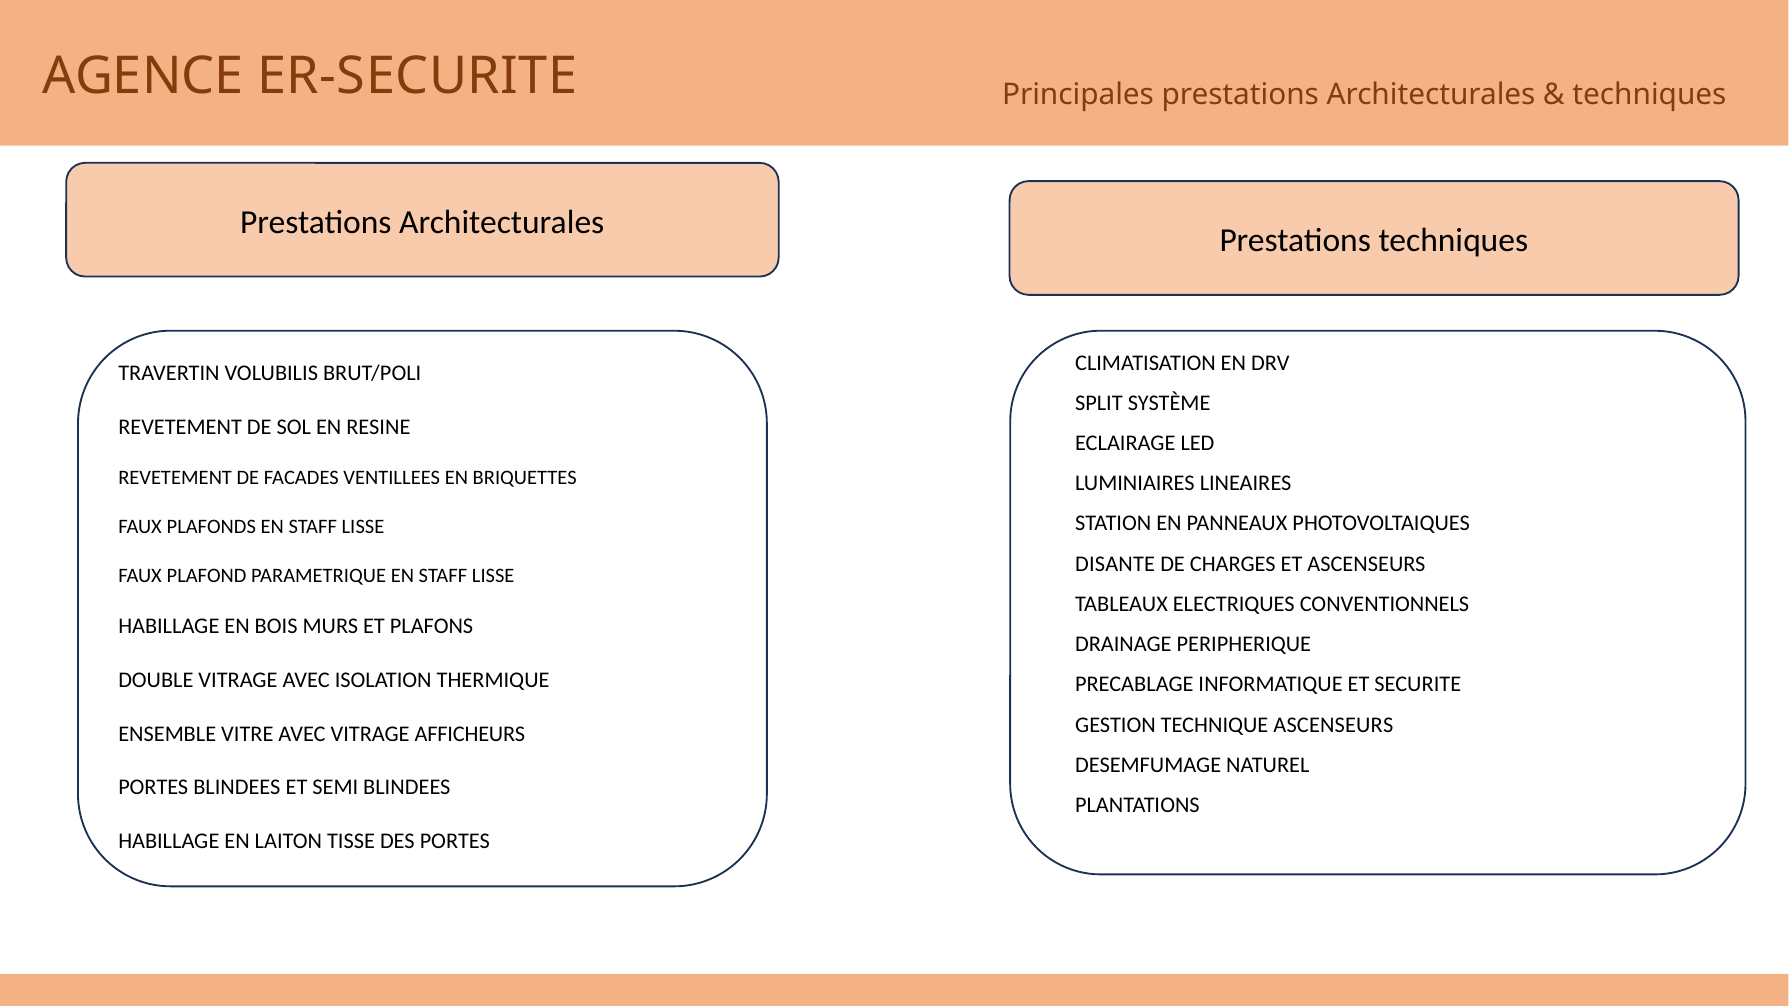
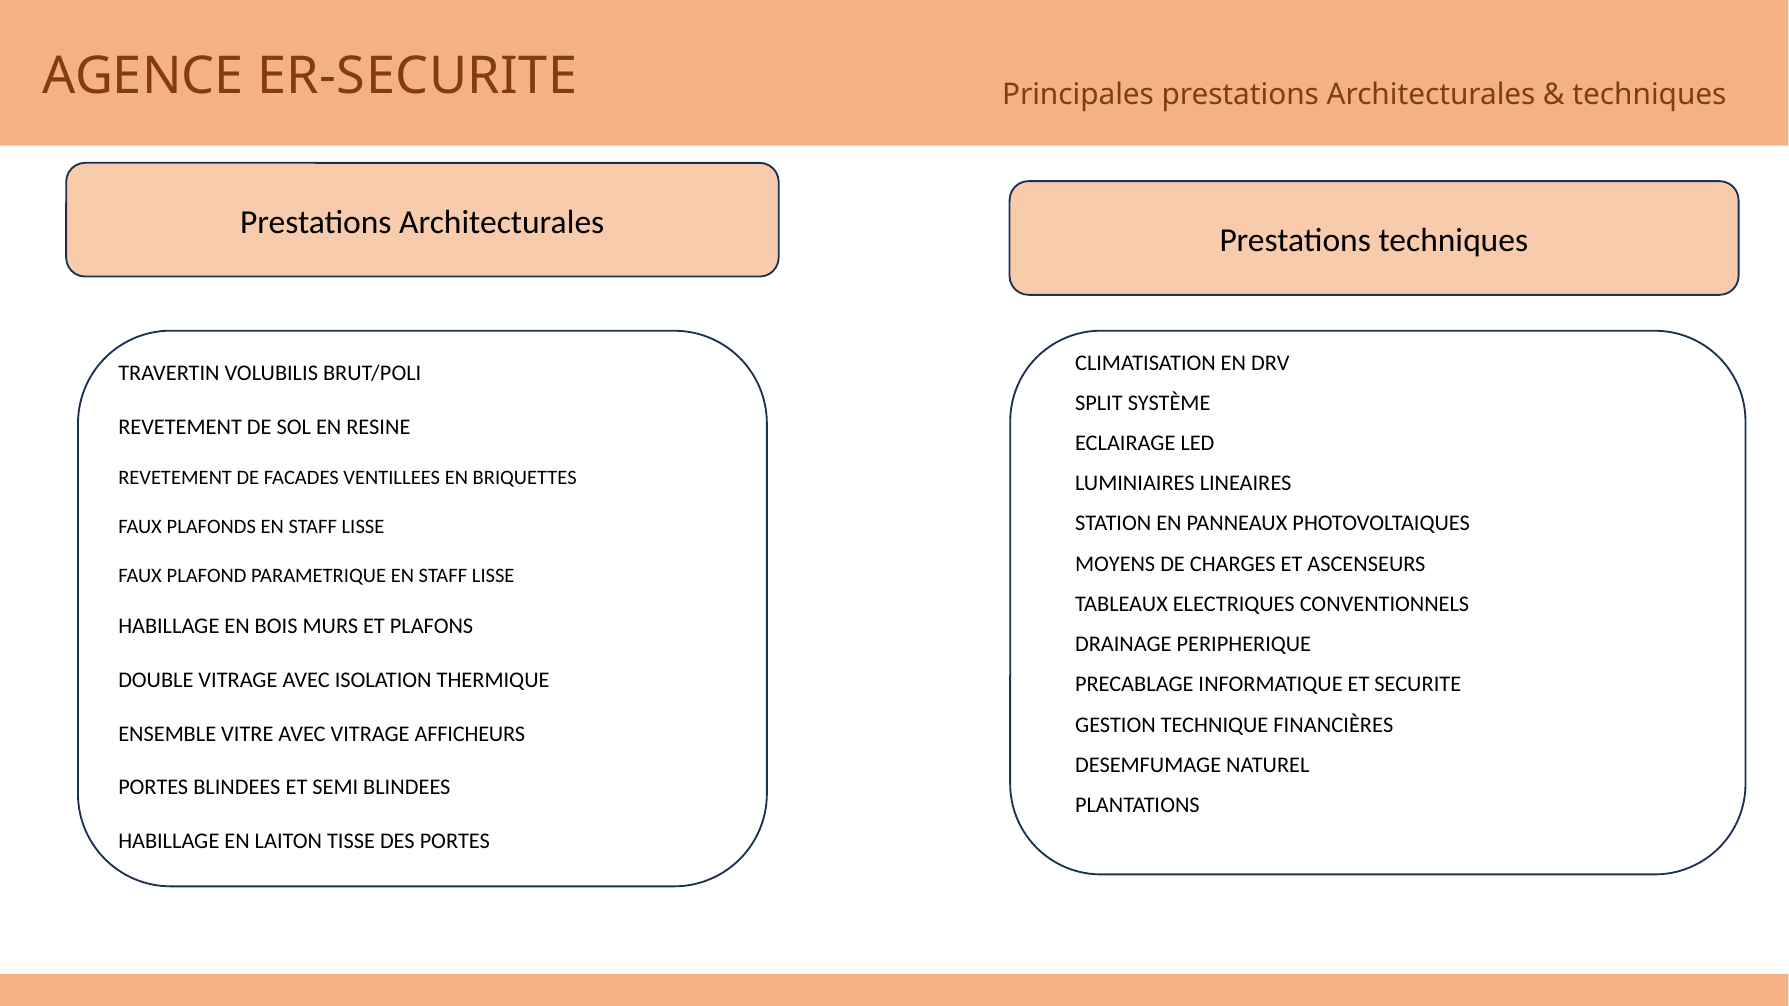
DISANTE: DISANTE -> MOYENS (1115, 564)
TECHNIQUE ASCENSEURS: ASCENSEURS -> FINANCIÈRES (1333, 725)
